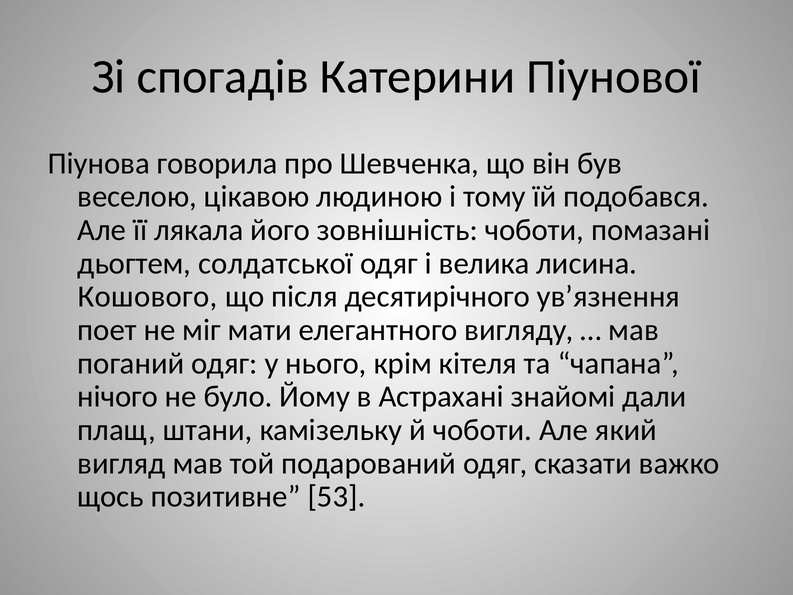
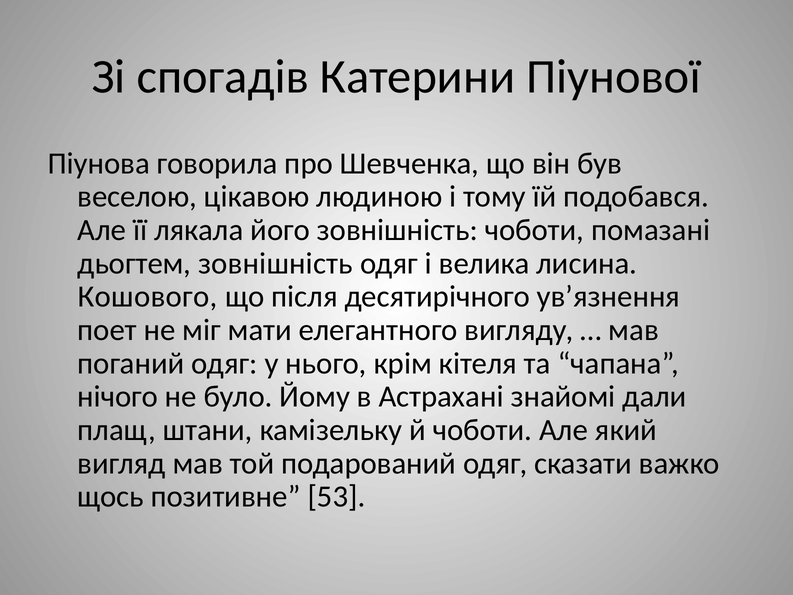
дьогтем солдатської: солдатської -> зовнішність (276, 263)
